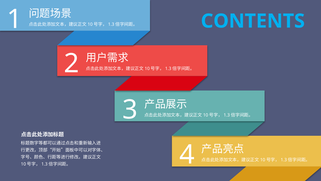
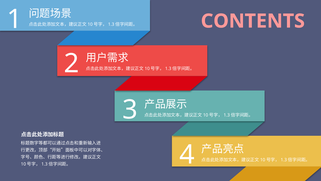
CONTENTS colour: light blue -> pink (253, 21)
